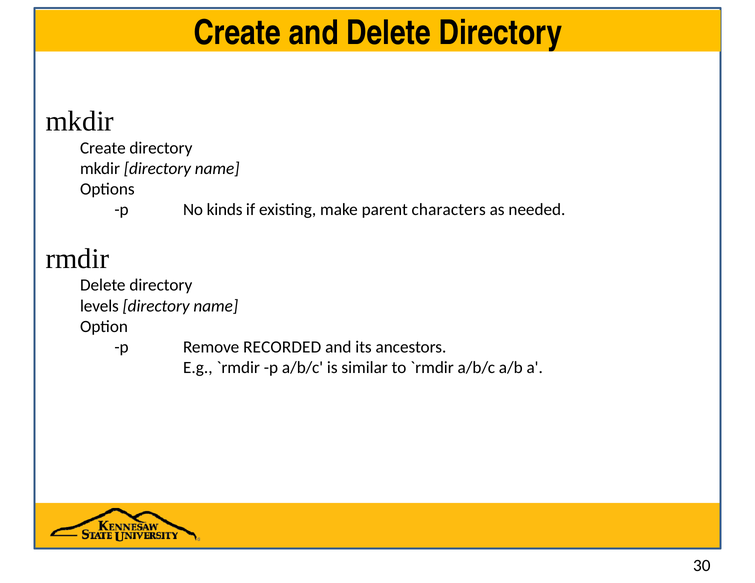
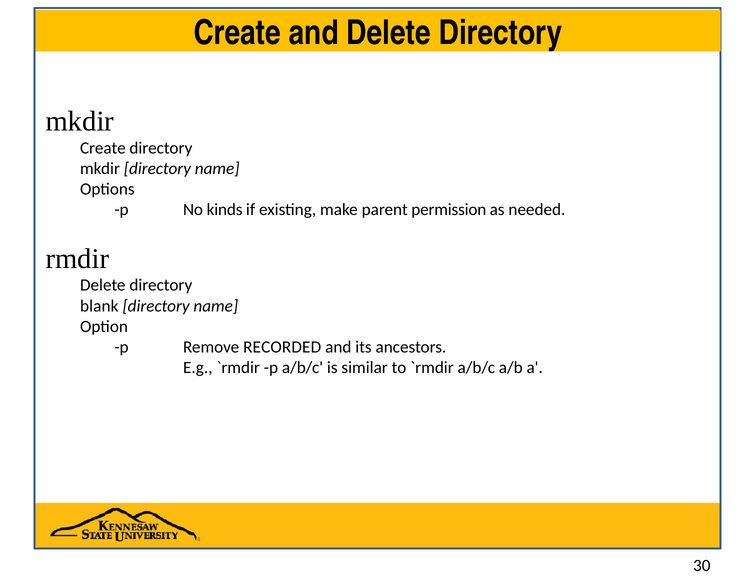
characters: characters -> permission (449, 210)
levels: levels -> blank (99, 306)
